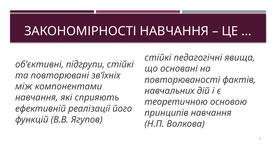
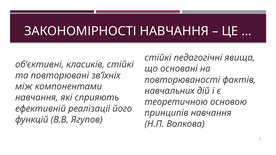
підгрупи: підгрупи -> класиків (85, 65)
